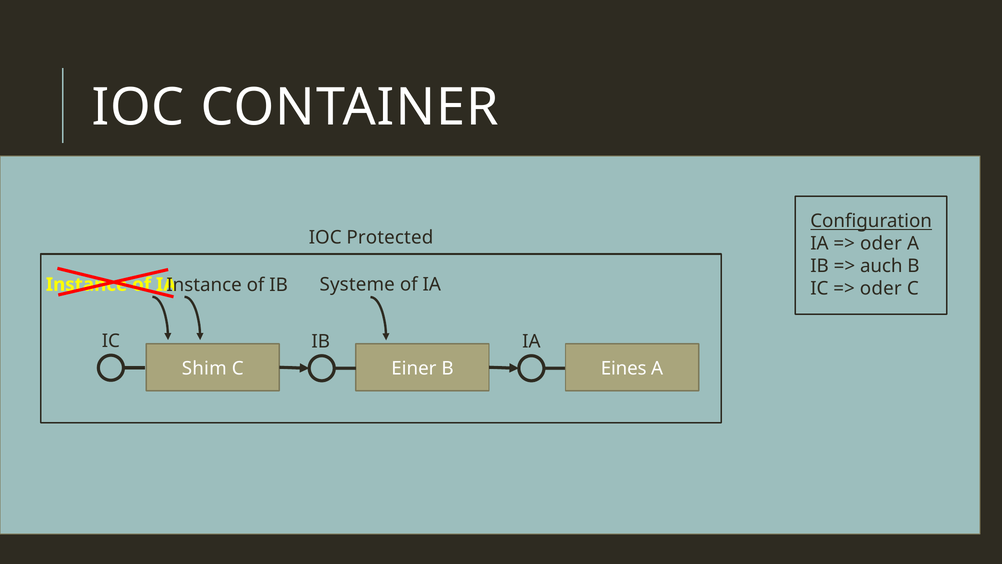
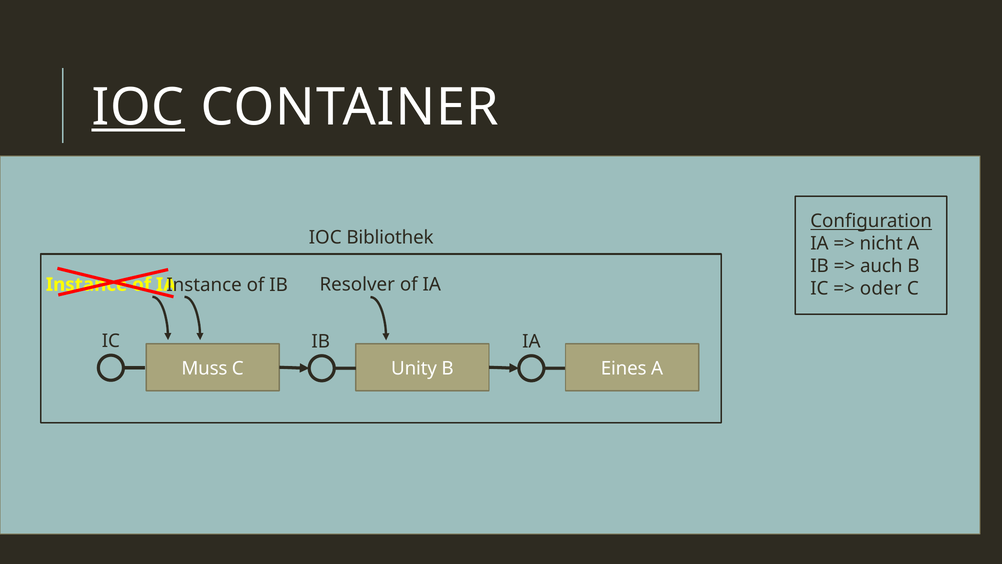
IOC underline: none -> present (138, 108)
Protected: Protected -> Bibliothek (390, 237)
oder: oder -> nicht (881, 243)
Systeme: Systeme -> Resolver (357, 284)
Shim: Shim -> Muss (204, 368)
Einer: Einer -> Unity (414, 368)
